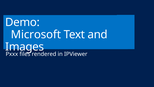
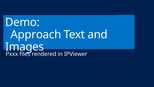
Microsoft: Microsoft -> Approach (36, 34)
